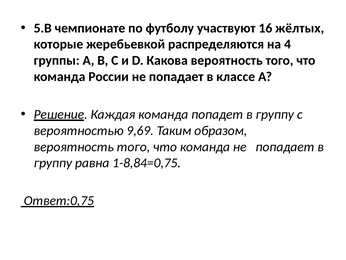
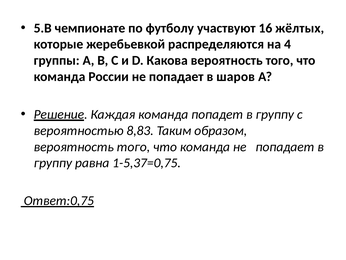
классе: классе -> шаров (236, 77)
9,69: 9,69 -> 8,83 (140, 130)
1-8,84=0,75: 1-8,84=0,75 -> 1-5,37=0,75 (147, 163)
